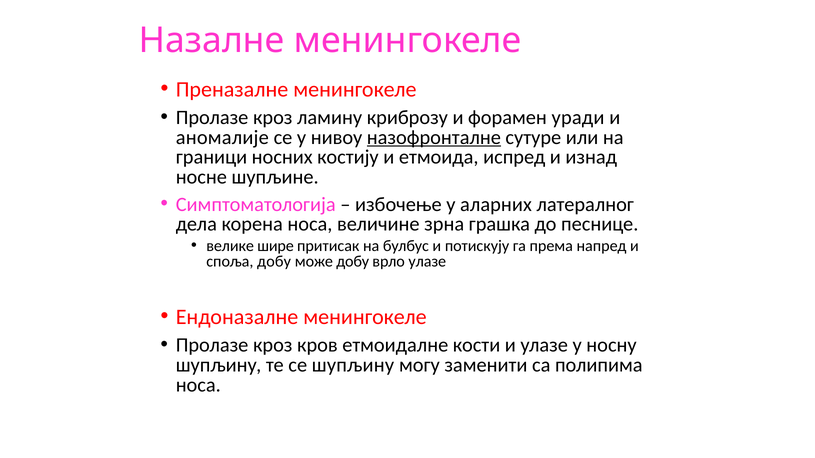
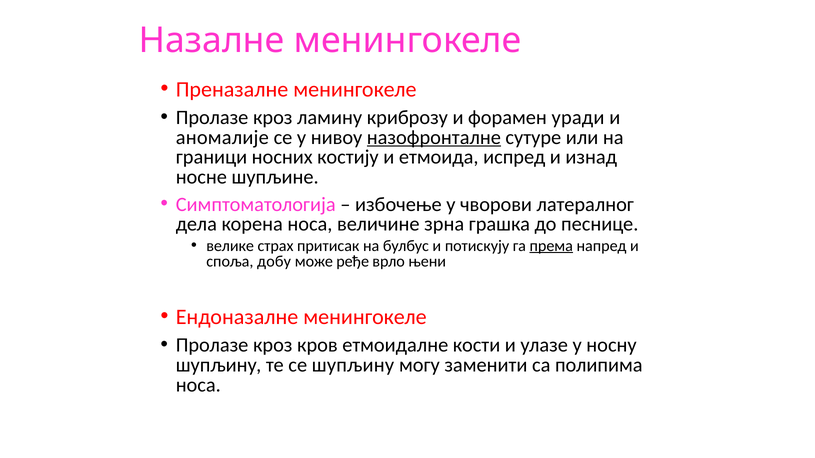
аларних: аларних -> чворови (496, 204)
шире: шире -> страх (276, 246)
према underline: none -> present (551, 246)
може добу: добу -> ређе (353, 262)
врло улазе: улазе -> њени (427, 262)
